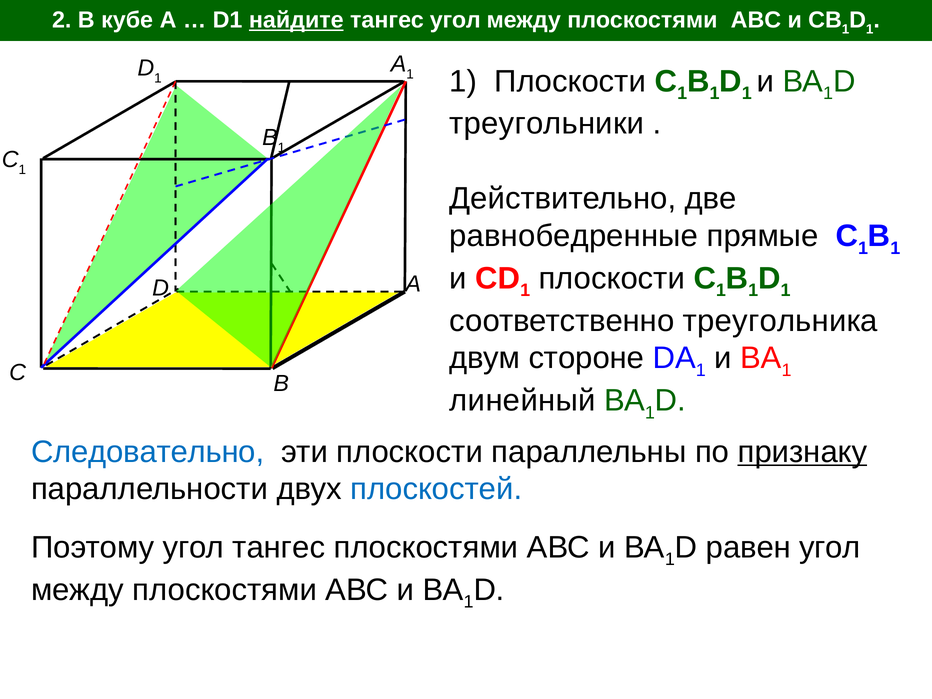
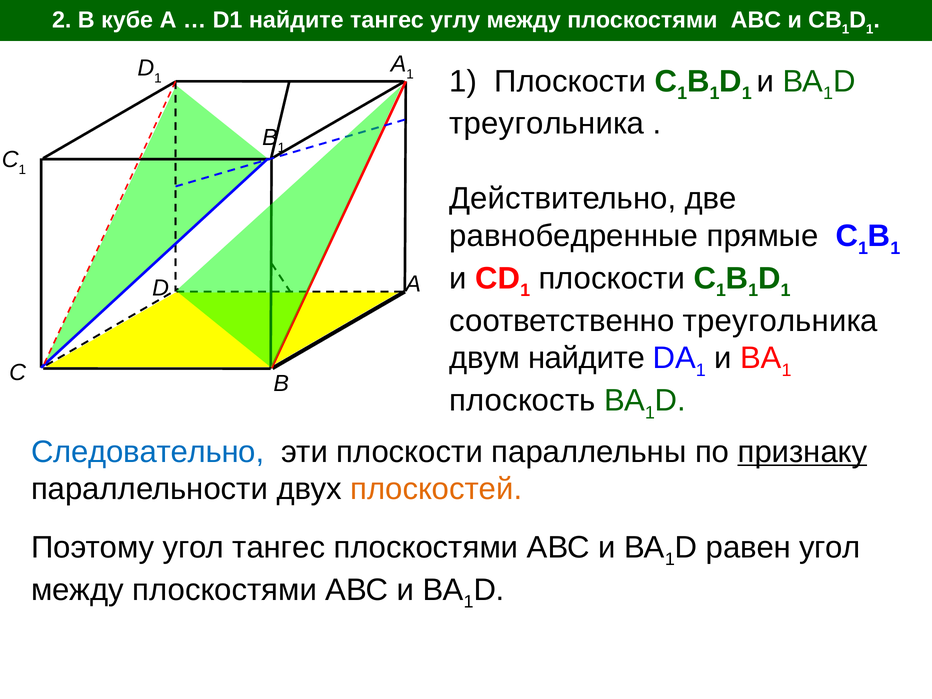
найдите underline: present -> none (296, 20)
тангес угол: угол -> углу (455, 20)
треугольники: треугольники -> треугольника (547, 124)
двум стороне: стороне -> найдите (586, 358)
линейный: линейный -> плоскость (523, 401)
плоскостей colour: blue -> orange (436, 489)
